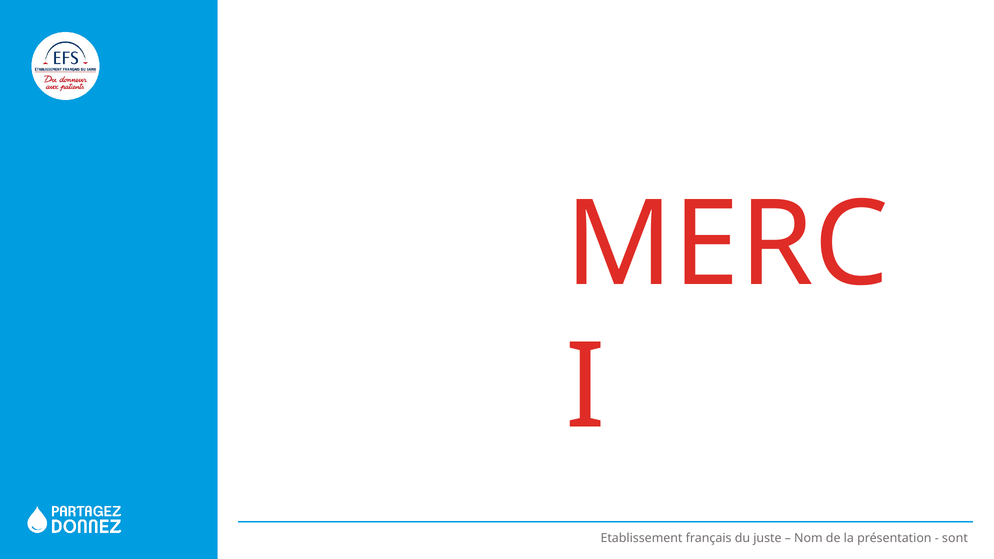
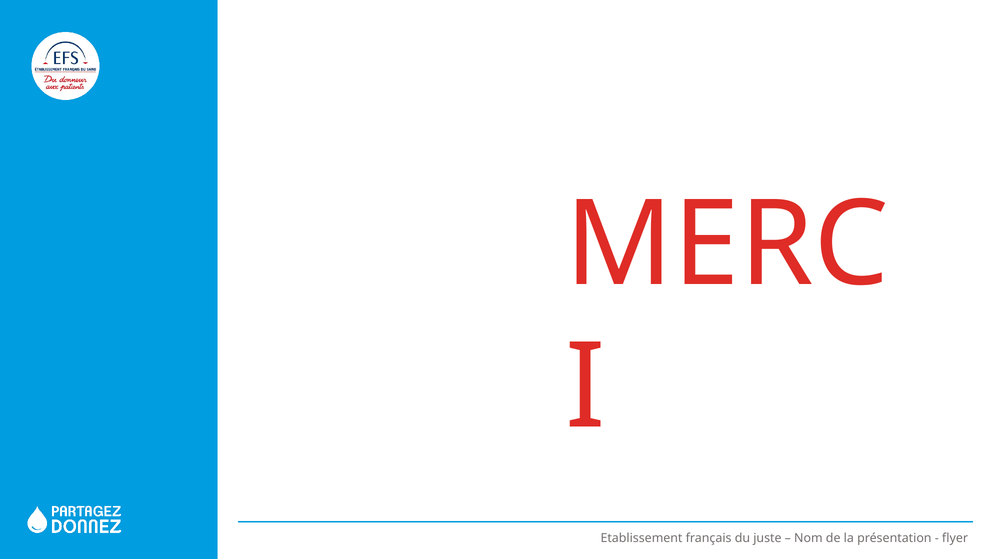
sont: sont -> flyer (955, 538)
